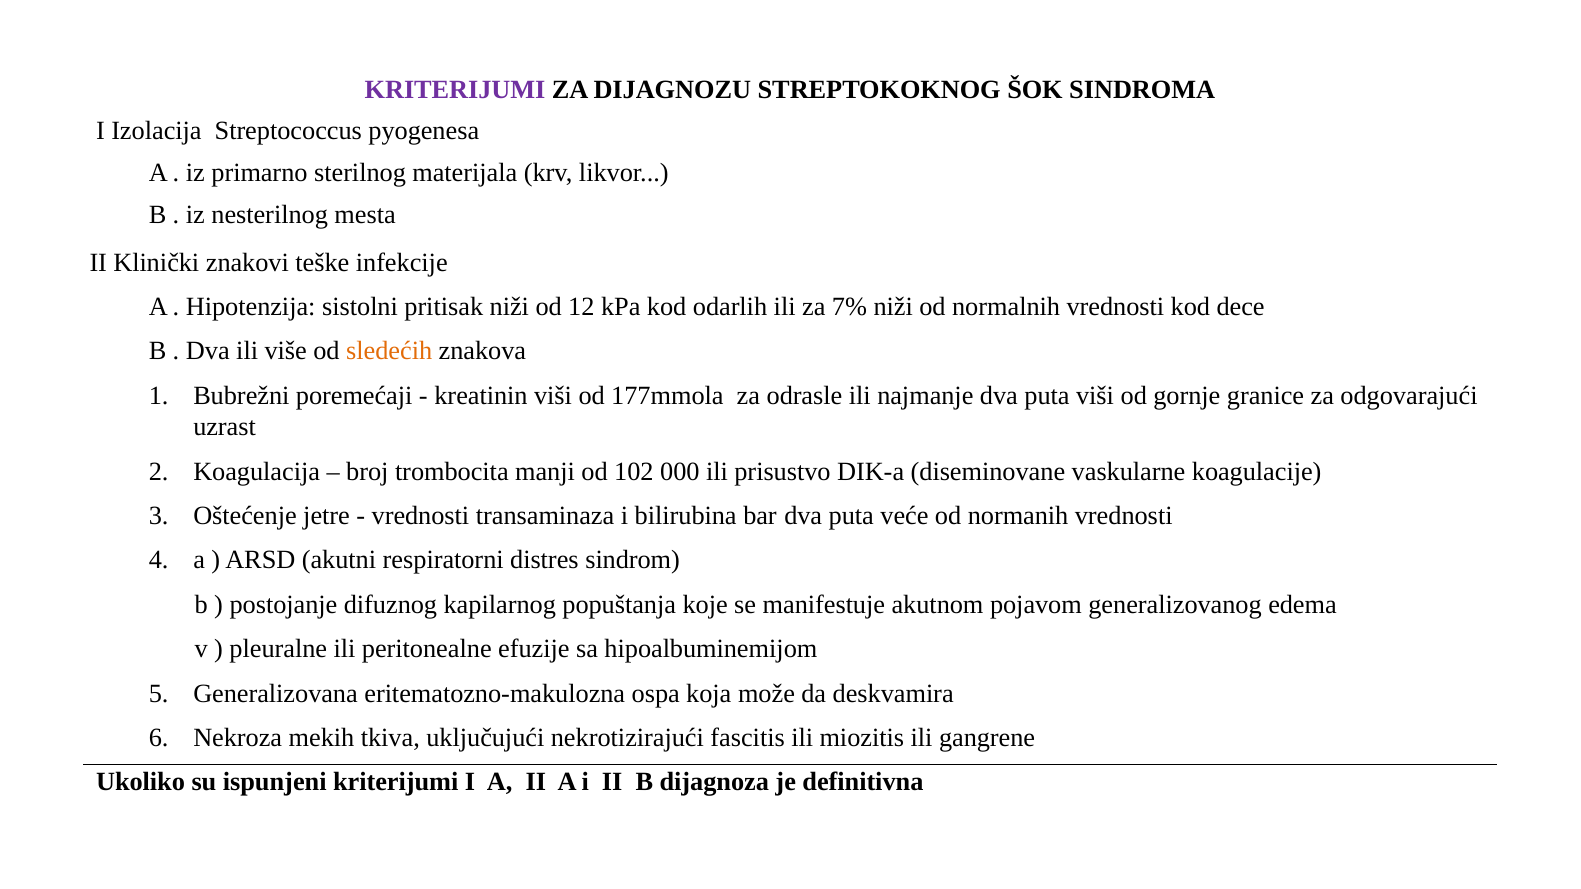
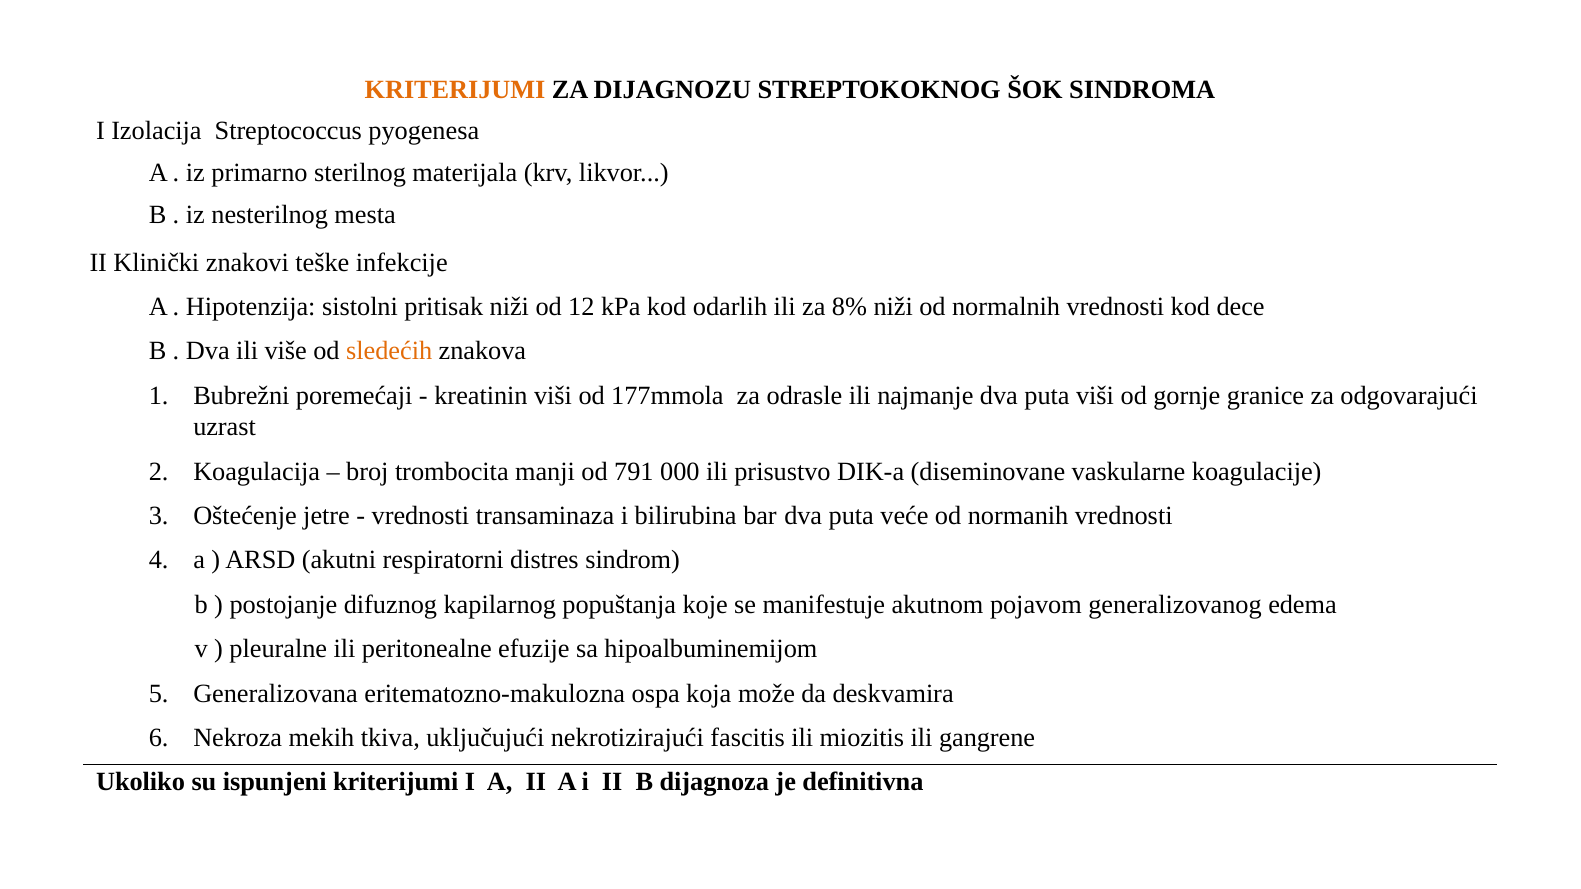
KRITERIJUMI colour: purple -> orange (455, 89)
7%: 7% -> 8% (849, 307)
102: 102 -> 791 (634, 472)
